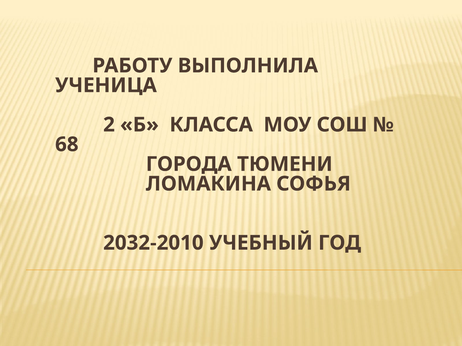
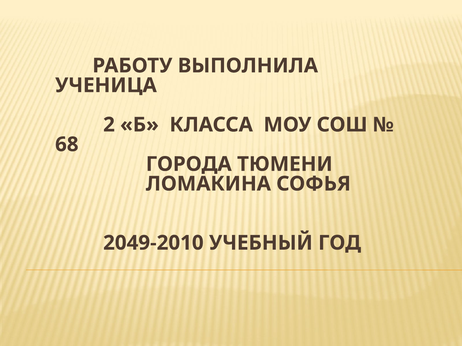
2032-2010: 2032-2010 -> 2049-2010 (153, 243)
